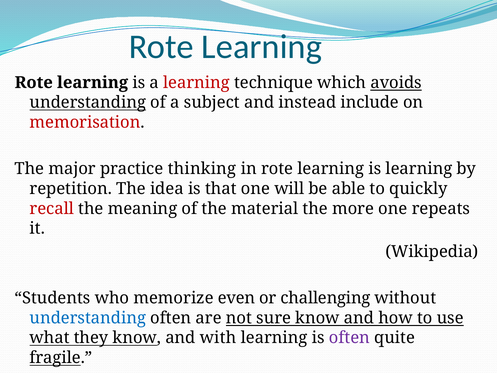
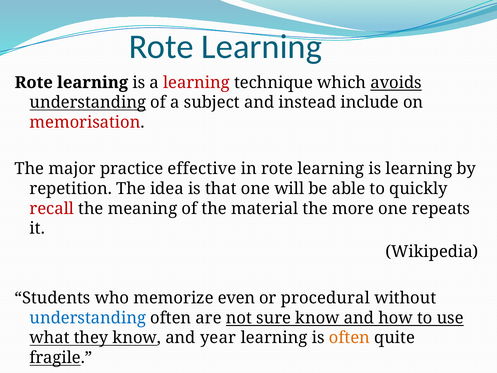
thinking: thinking -> effective (202, 169)
challenging: challenging -> procedural (325, 298)
with: with -> year (218, 338)
often colour: purple -> orange (349, 338)
